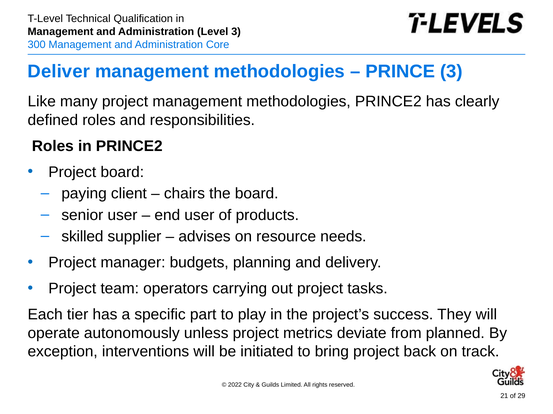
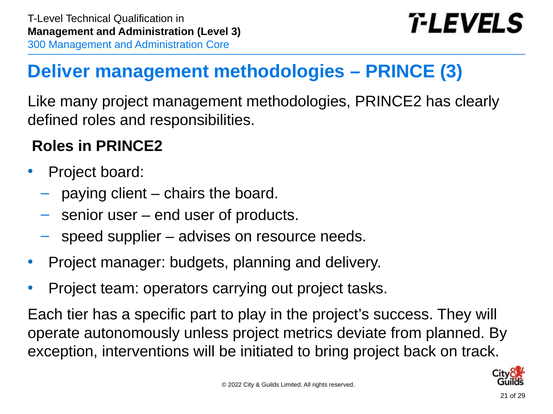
skilled: skilled -> speed (82, 237)
